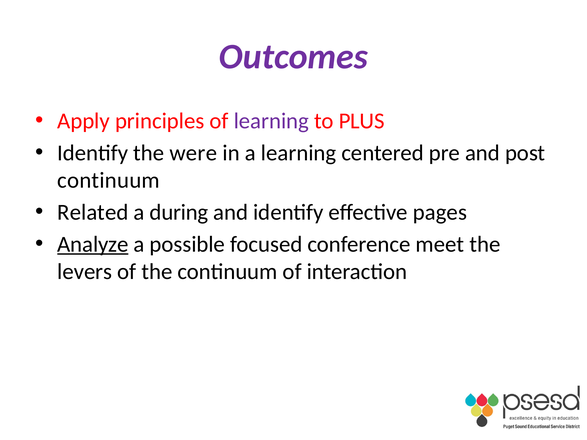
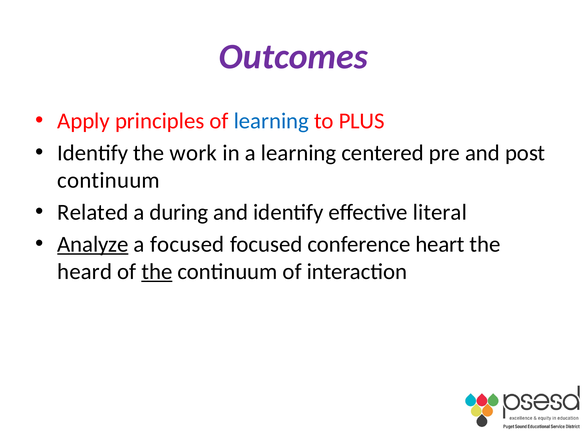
learning colour: purple -> blue (271, 121)
were: were -> work (193, 153)
pages: pages -> literal (440, 212)
a possible: possible -> focused (187, 244)
meet: meet -> heart (440, 244)
levers: levers -> heard (85, 272)
the underline: none -> present (157, 272)
